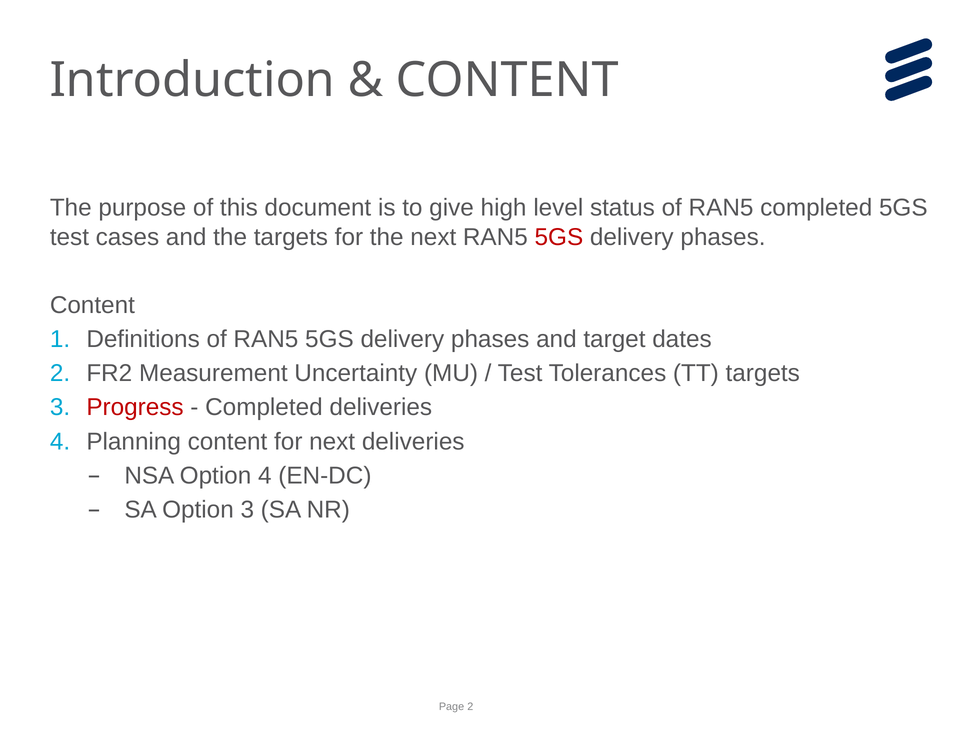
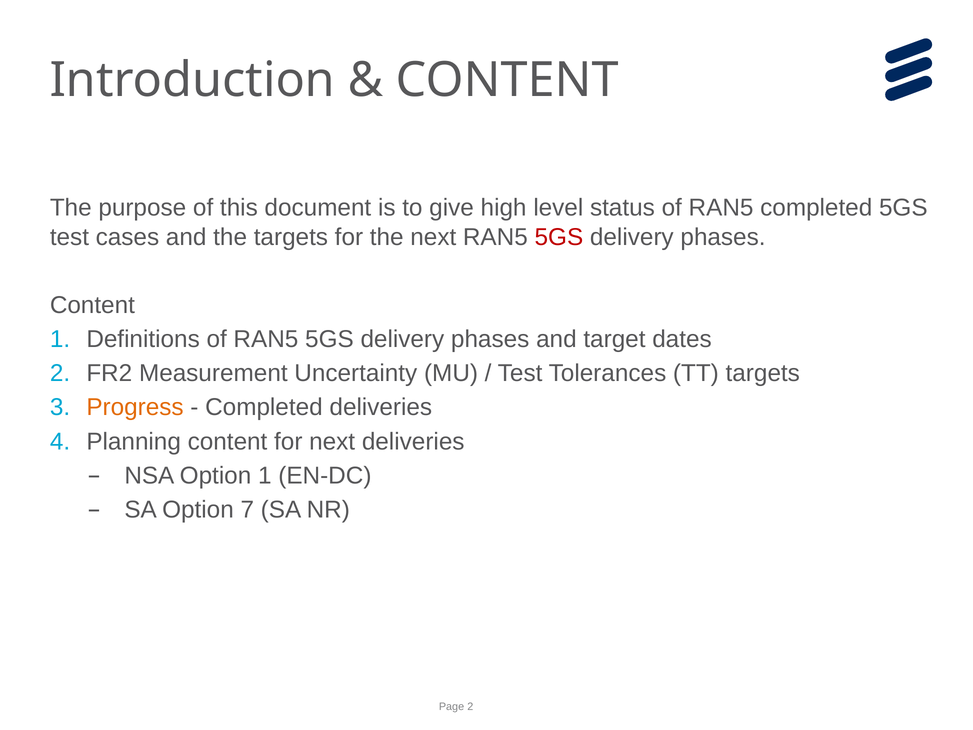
Progress colour: red -> orange (135, 407)
Option 4: 4 -> 1 (265, 475)
Option 3: 3 -> 7 (247, 509)
